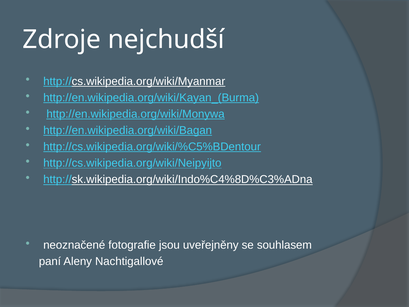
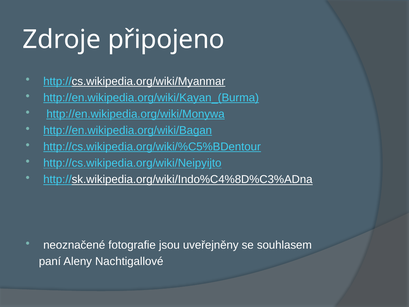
nejchudší: nejchudší -> připojeno (166, 40)
